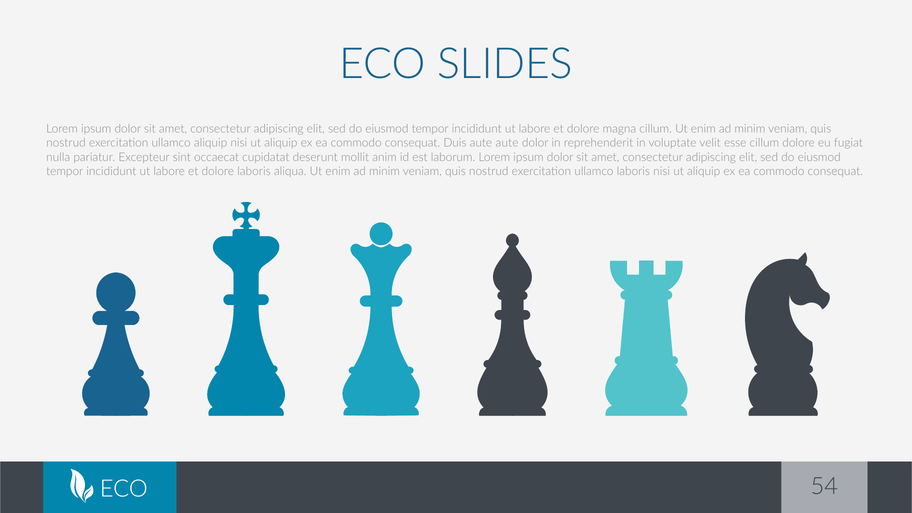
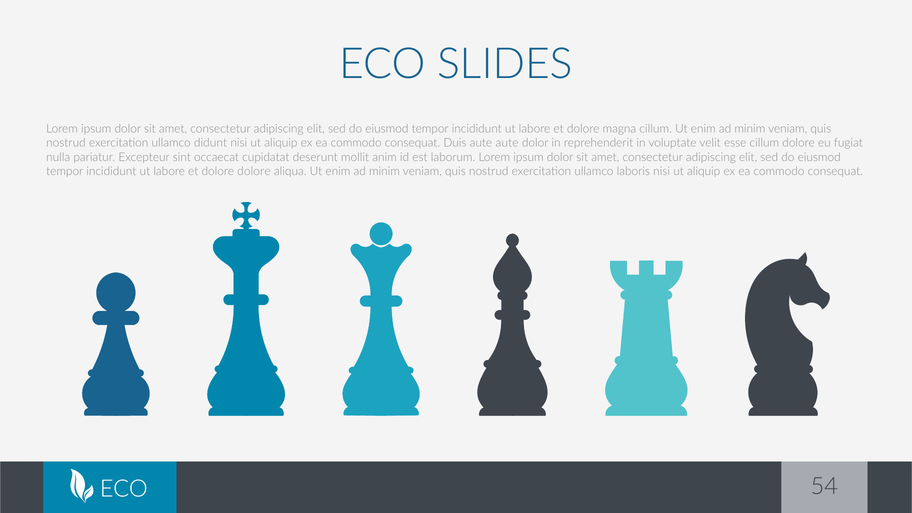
ullamco aliquip: aliquip -> didunt (211, 143)
dolore laboris: laboris -> dolore (254, 171)
